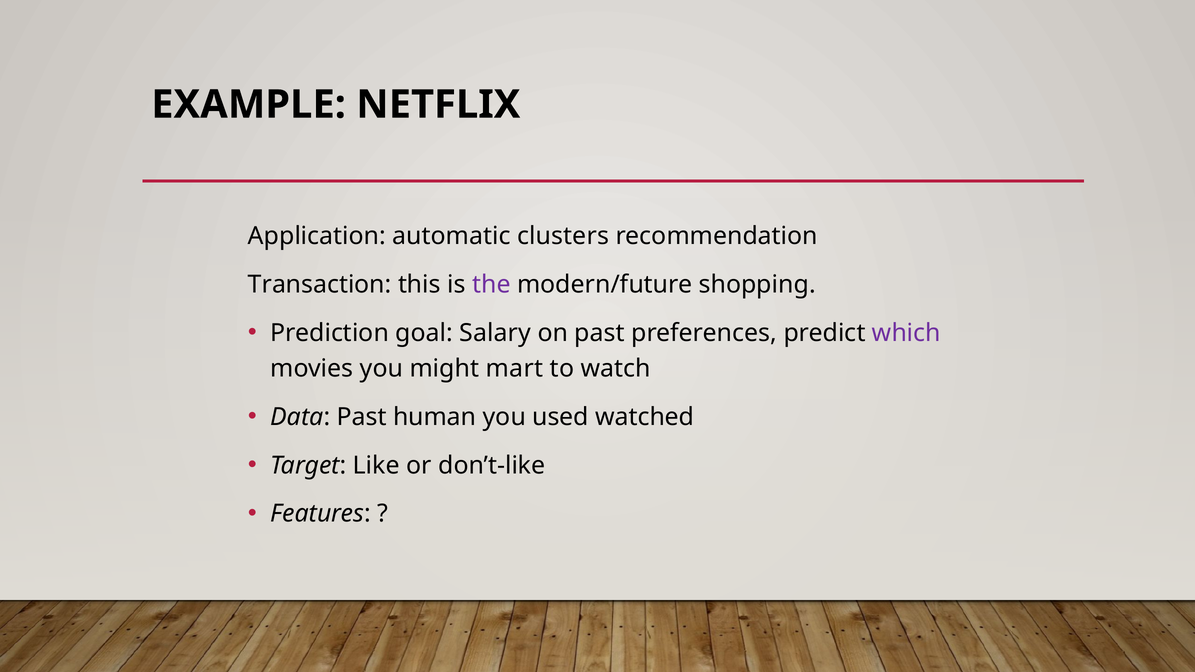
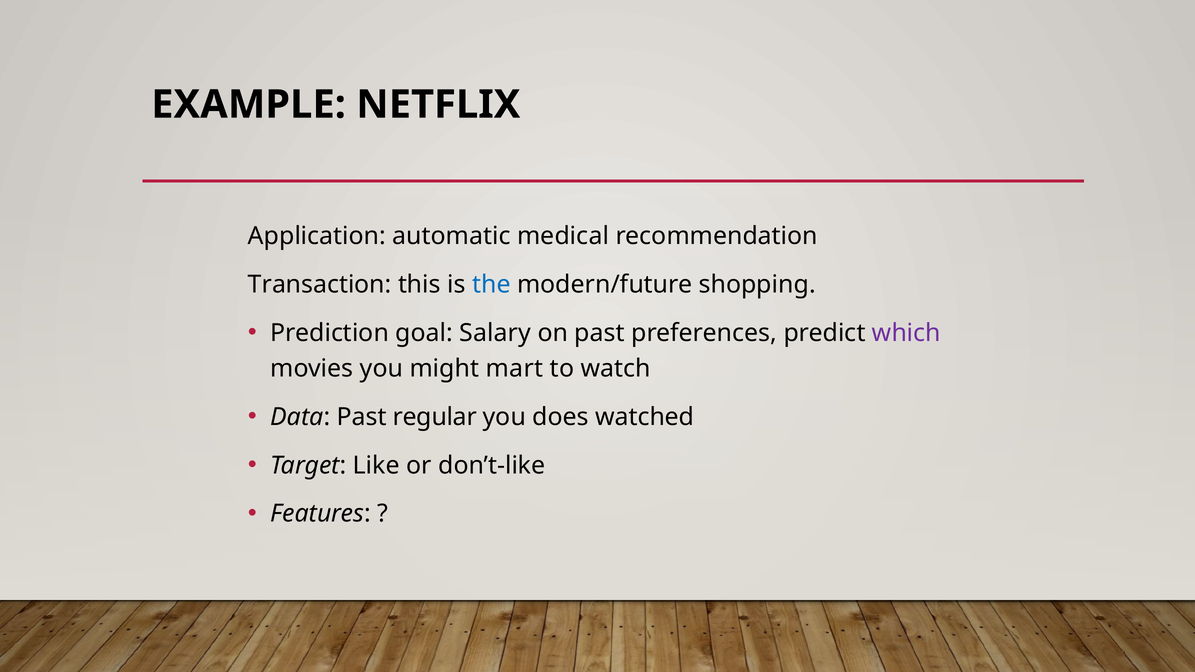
clusters: clusters -> medical (563, 236)
the colour: purple -> blue (491, 285)
human: human -> regular (435, 417)
used: used -> does (560, 417)
